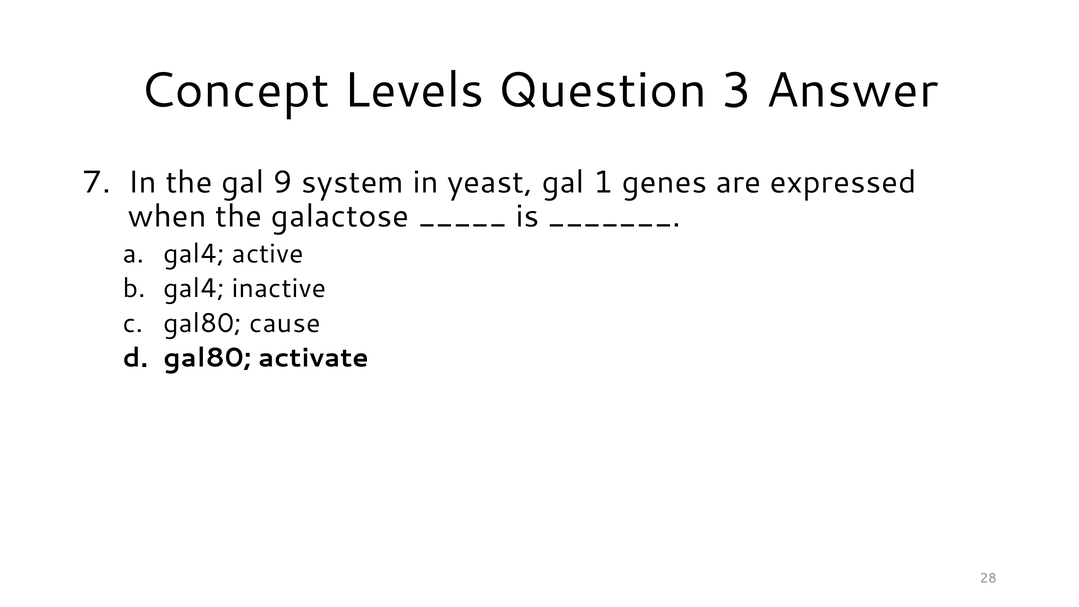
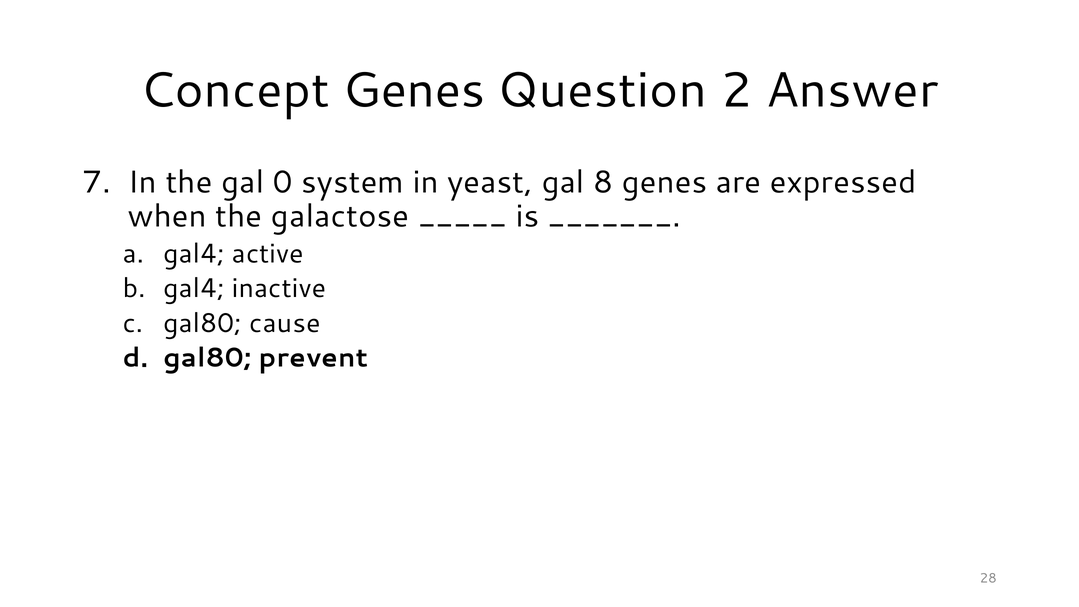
Concept Levels: Levels -> Genes (414, 91)
3: 3 -> 2 (736, 91)
9: 9 -> 0 (283, 182)
1: 1 -> 8 (603, 182)
activate: activate -> prevent (313, 358)
